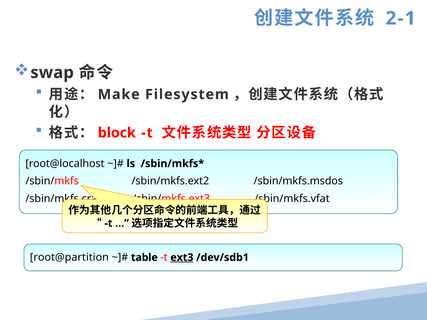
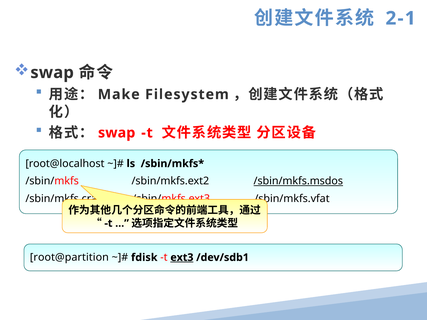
block: block -> swap (117, 133)
/sbin/mkfs.msdos underline: none -> present (298, 181)
table: table -> fdisk (144, 258)
